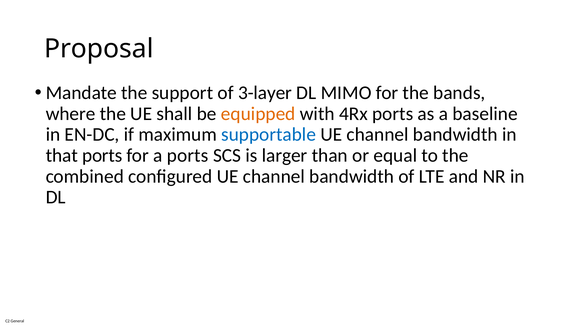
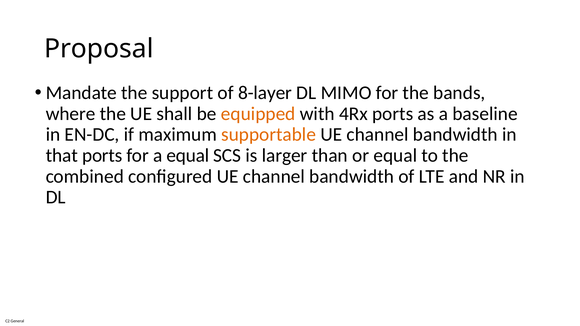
3-layer: 3-layer -> 8-layer (265, 93)
supportable colour: blue -> orange (269, 135)
a ports: ports -> equal (188, 156)
